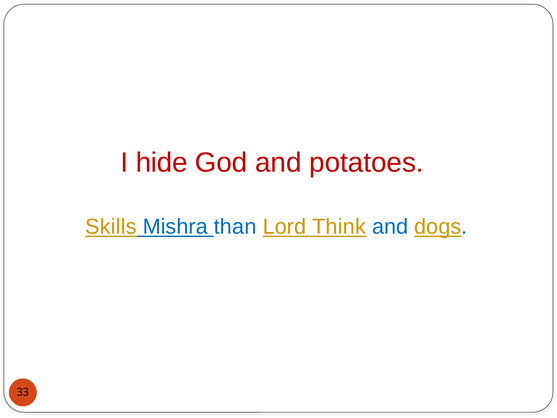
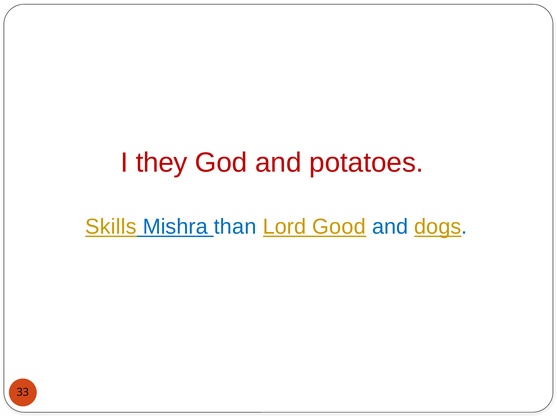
hide: hide -> they (162, 163)
Think: Think -> Good (339, 227)
